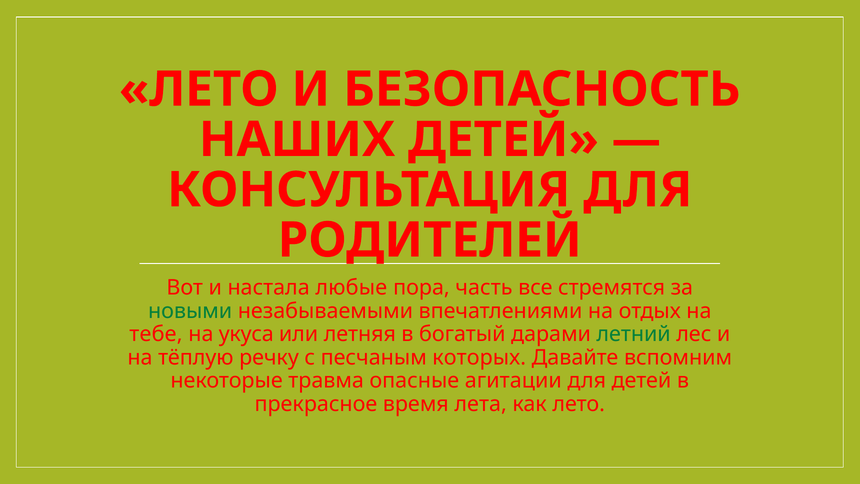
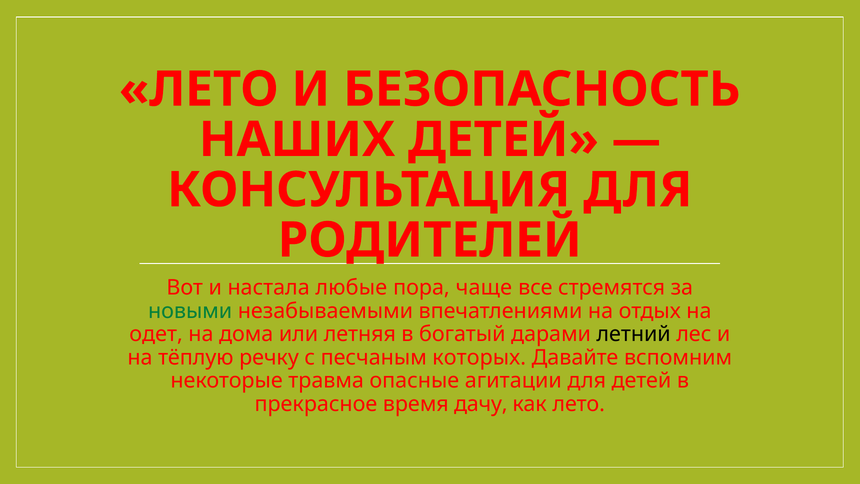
часть: часть -> чаще (484, 288)
тебе: тебе -> одет (156, 334)
укуса: укуса -> дома (246, 334)
летний colour: green -> black (634, 334)
лета: лета -> дачу (481, 404)
